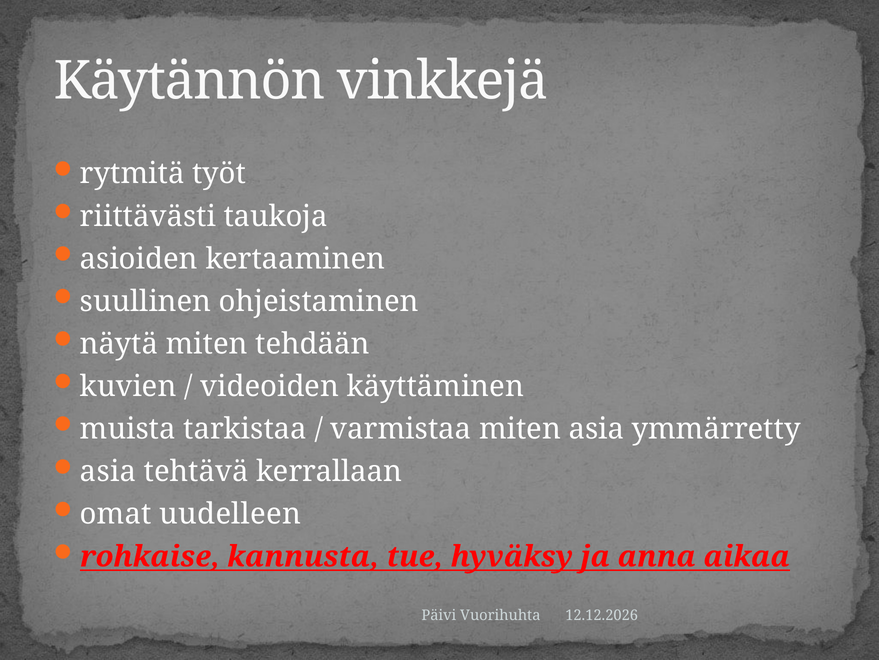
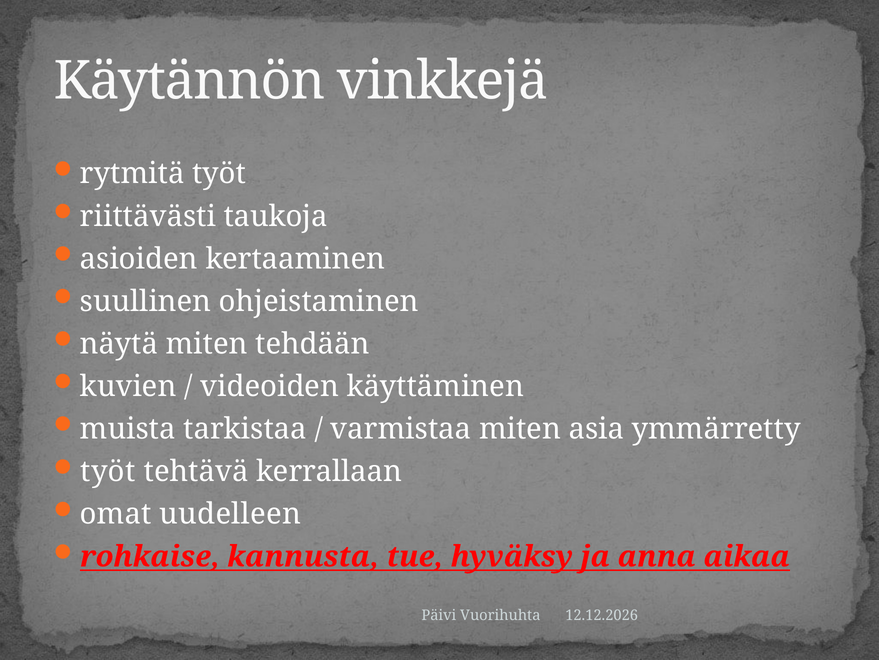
asia: asia -> työt (108, 471)
